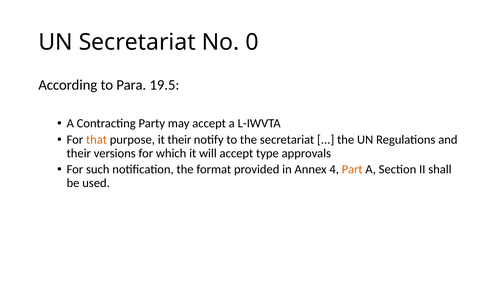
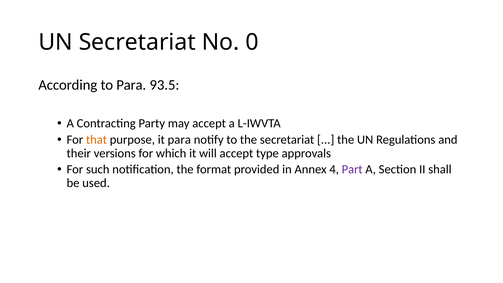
19.5: 19.5 -> 93.5 (164, 85)
it their: their -> para (179, 140)
Part colour: orange -> purple (352, 169)
